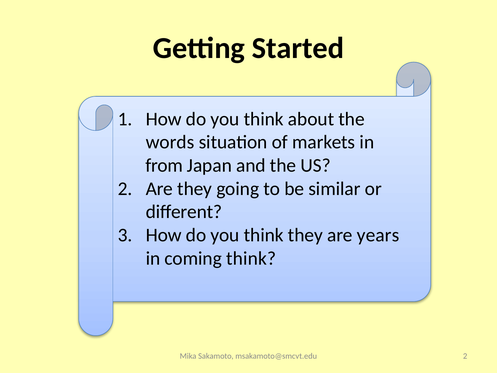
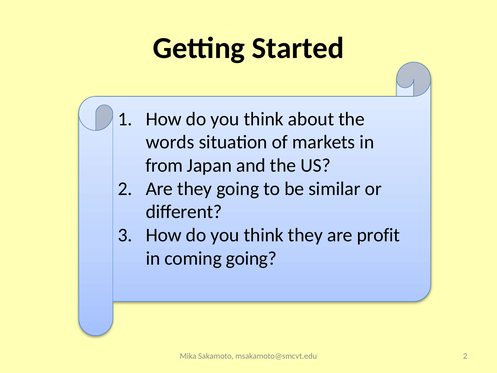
years: years -> profit (378, 235)
coming think: think -> going (251, 258)
